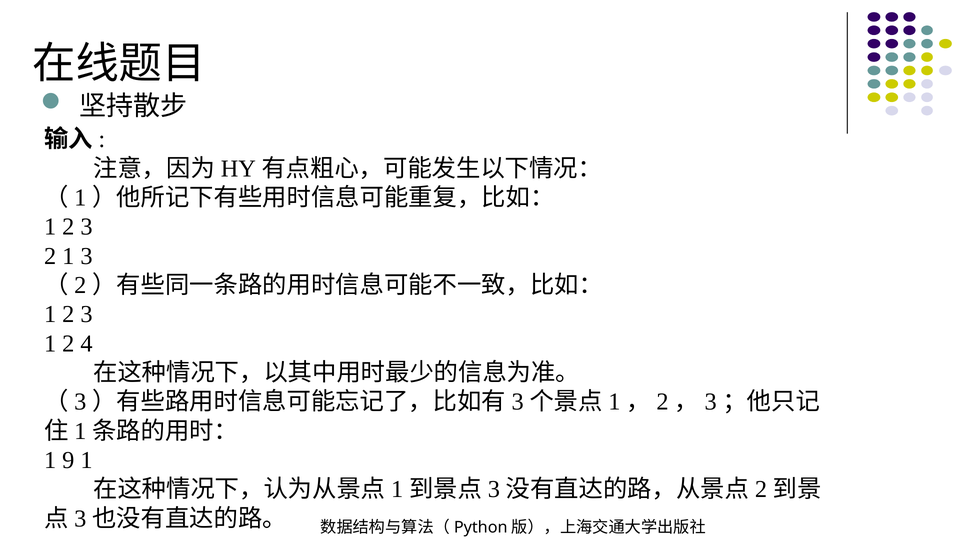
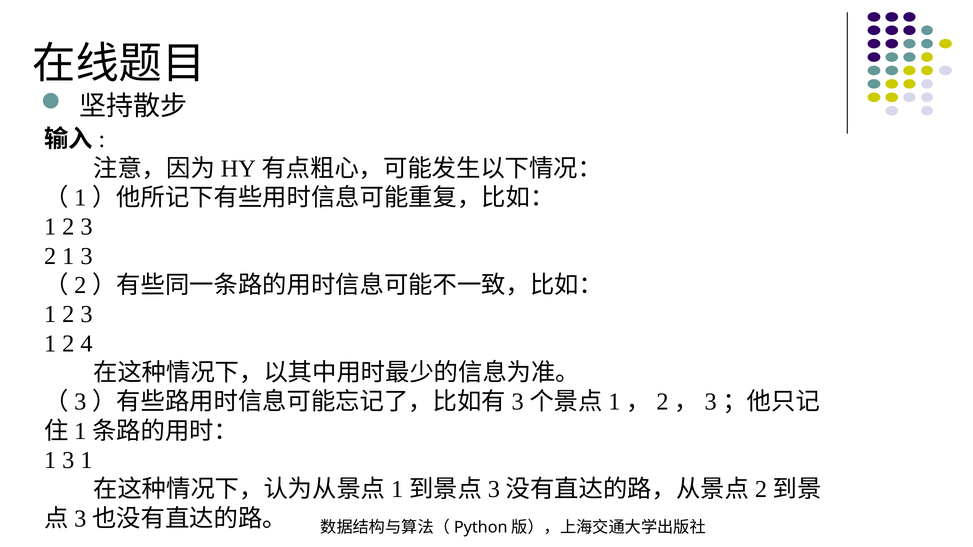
9: 9 -> 3 (68, 461)
